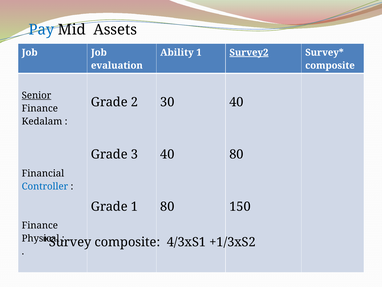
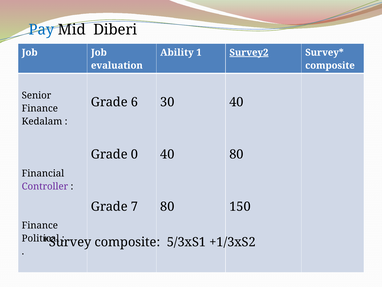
Assets: Assets -> Diberi (115, 30)
Senior underline: present -> none (36, 95)
2: 2 -> 6 (134, 102)
3: 3 -> 0 (134, 154)
Controller colour: blue -> purple (45, 186)
Grade 1: 1 -> 7 (134, 206)
Physical: Physical -> Political (41, 238)
4/3xS1: 4/3xS1 -> 5/3xS1 (186, 242)
